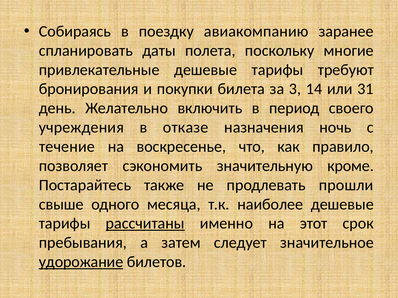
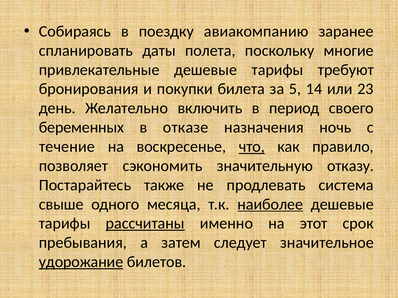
3: 3 -> 5 (295, 89)
31: 31 -> 23 (365, 89)
учреждения: учреждения -> беременных (81, 128)
что underline: none -> present (252, 147)
кроме: кроме -> отказу (351, 166)
прошли: прошли -> система (346, 185)
наиболее underline: none -> present (270, 205)
